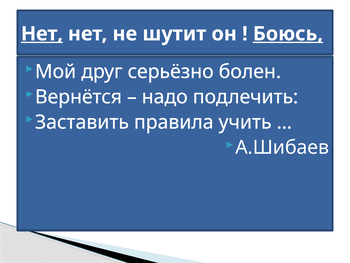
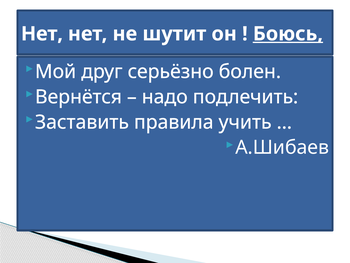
Нет underline: present -> none (42, 34)
